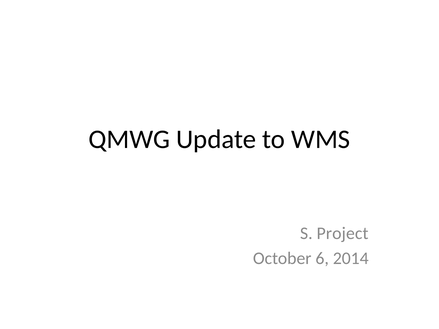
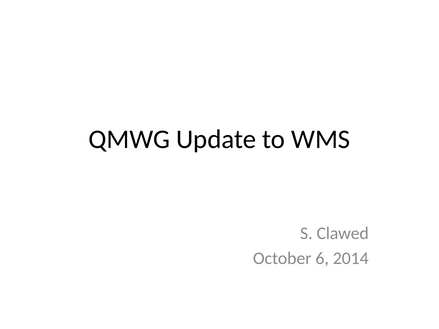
Project: Project -> Clawed (343, 234)
